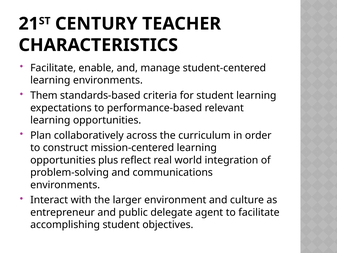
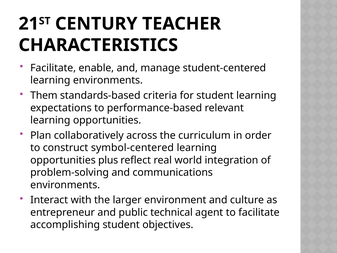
mission-centered: mission-centered -> symbol-centered (132, 148)
delegate: delegate -> technical (172, 212)
